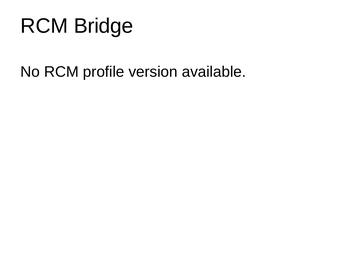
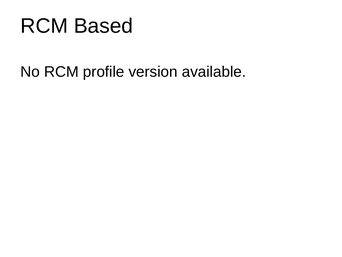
Bridge: Bridge -> Based (103, 26)
